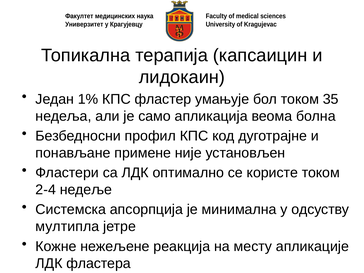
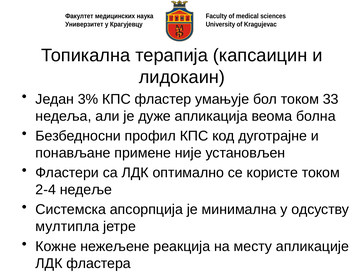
1%: 1% -> 3% (88, 99)
35: 35 -> 33 (331, 99)
само: само -> дуже (155, 116)
